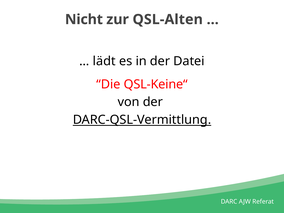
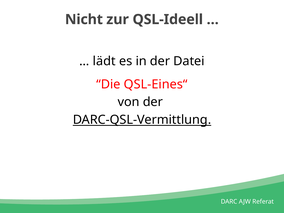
QSL-Alten: QSL-Alten -> QSL-Ideell (168, 19)
QSL-Keine“: QSL-Keine“ -> QSL-Eines“ (156, 84)
